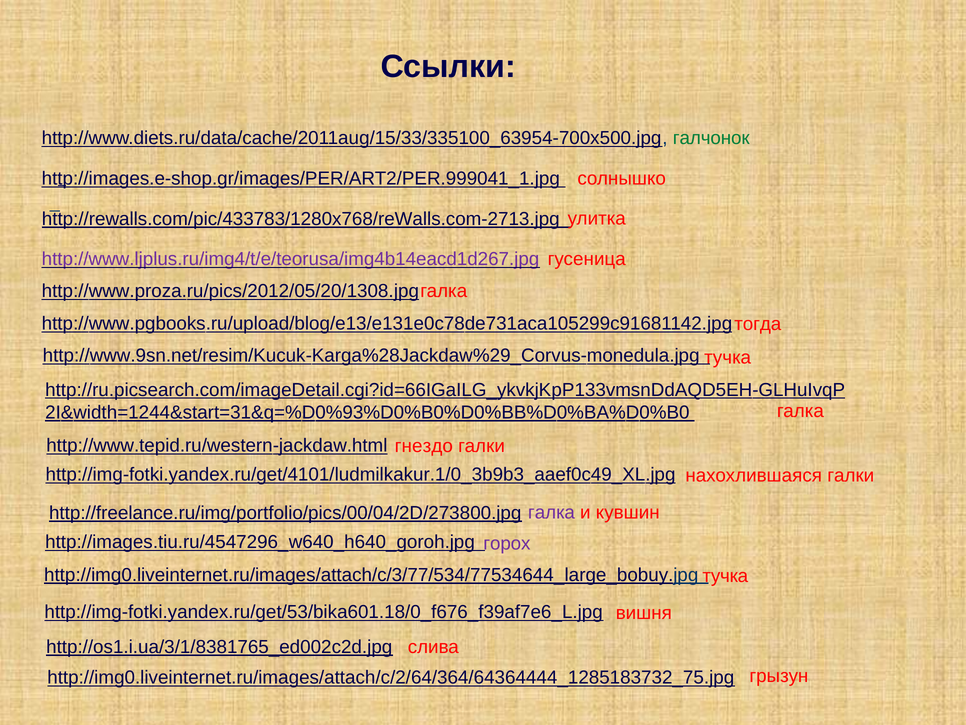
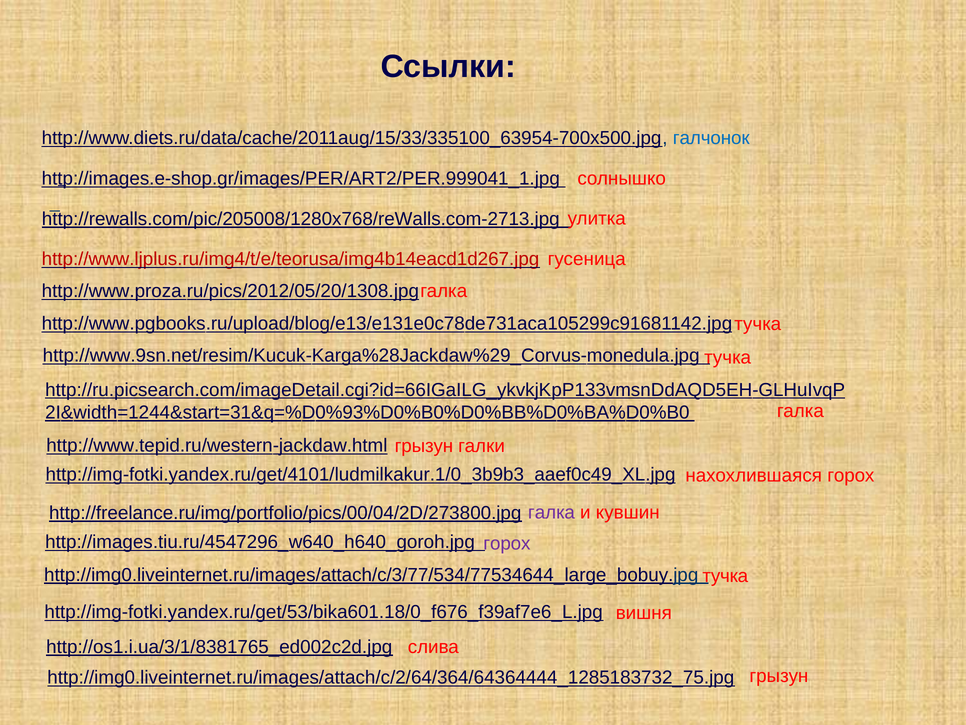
галчонок colour: green -> blue (711, 138)
http://rewalls.com/pic/433783/1280x768/reWalls.com-2713.jpg: http://rewalls.com/pic/433783/1280x768/reWalls.com-2713.jpg -> http://rewalls.com/pic/205008/1280x768/reWalls.com-2713.jpg (301, 219)
http://www.ljplus.ru/img4/t/e/teorusa/img4b14eacd1d267.jpg colour: purple -> red (291, 259)
тогда: тогда -> тучка (758, 324)
http://www.tepid.ru/western-jackdaw.html гнездо: гнездо -> грызун (424, 446)
нахохлившаяся галки: галки -> горох (851, 475)
